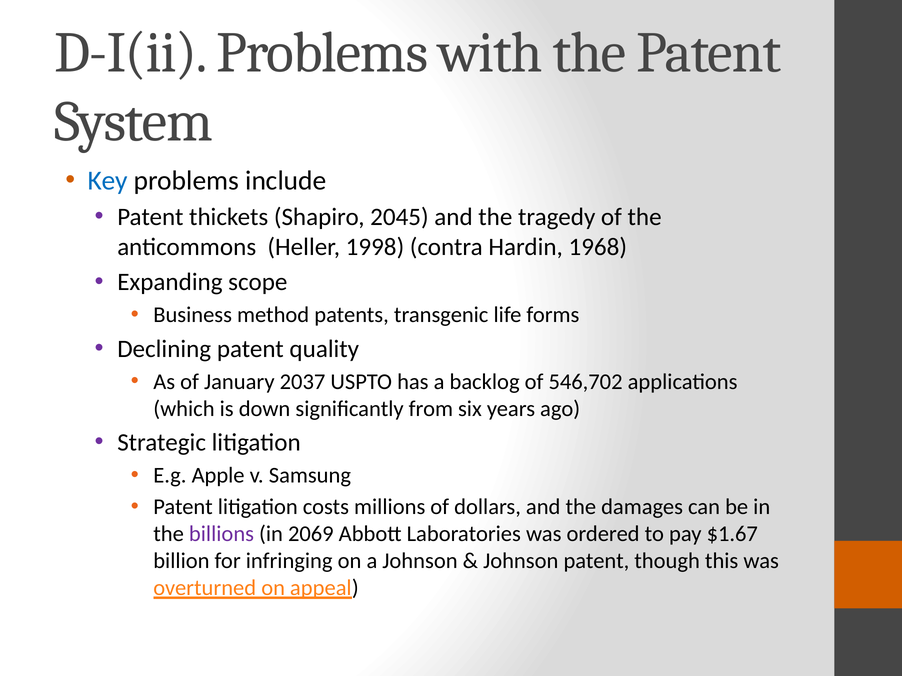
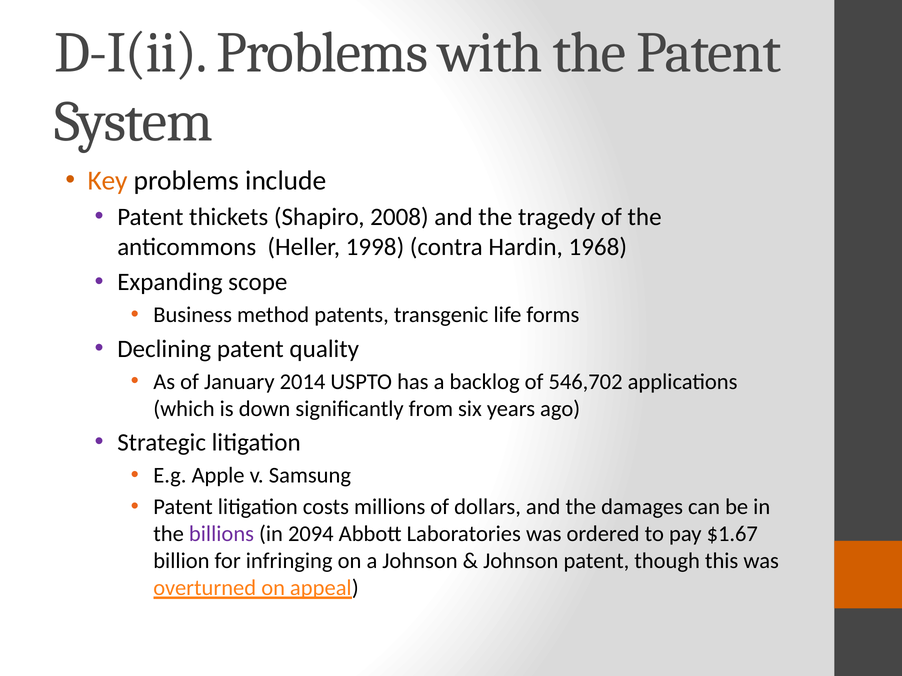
Key colour: blue -> orange (108, 181)
2045: 2045 -> 2008 (399, 217)
2037: 2037 -> 2014 (303, 382)
2069: 2069 -> 2094 (311, 534)
